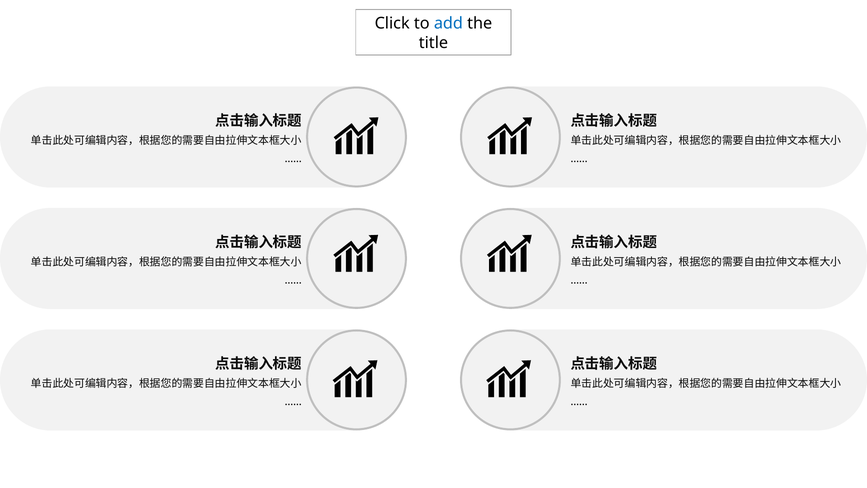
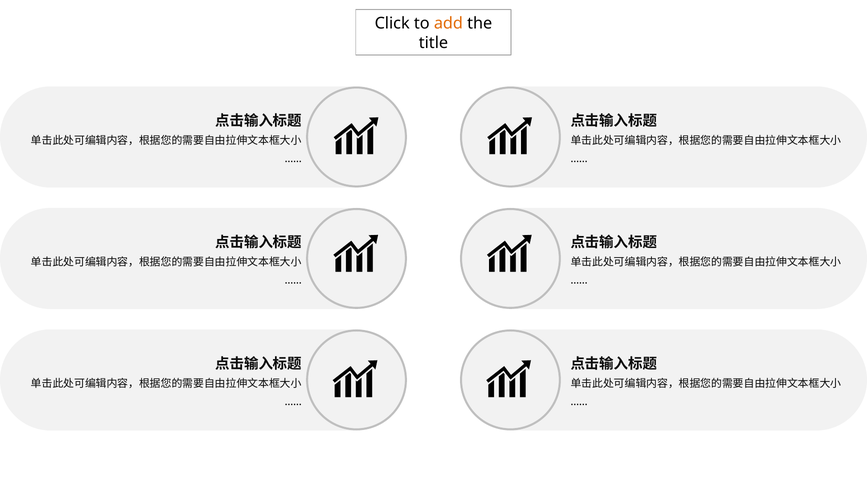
add colour: blue -> orange (448, 23)
